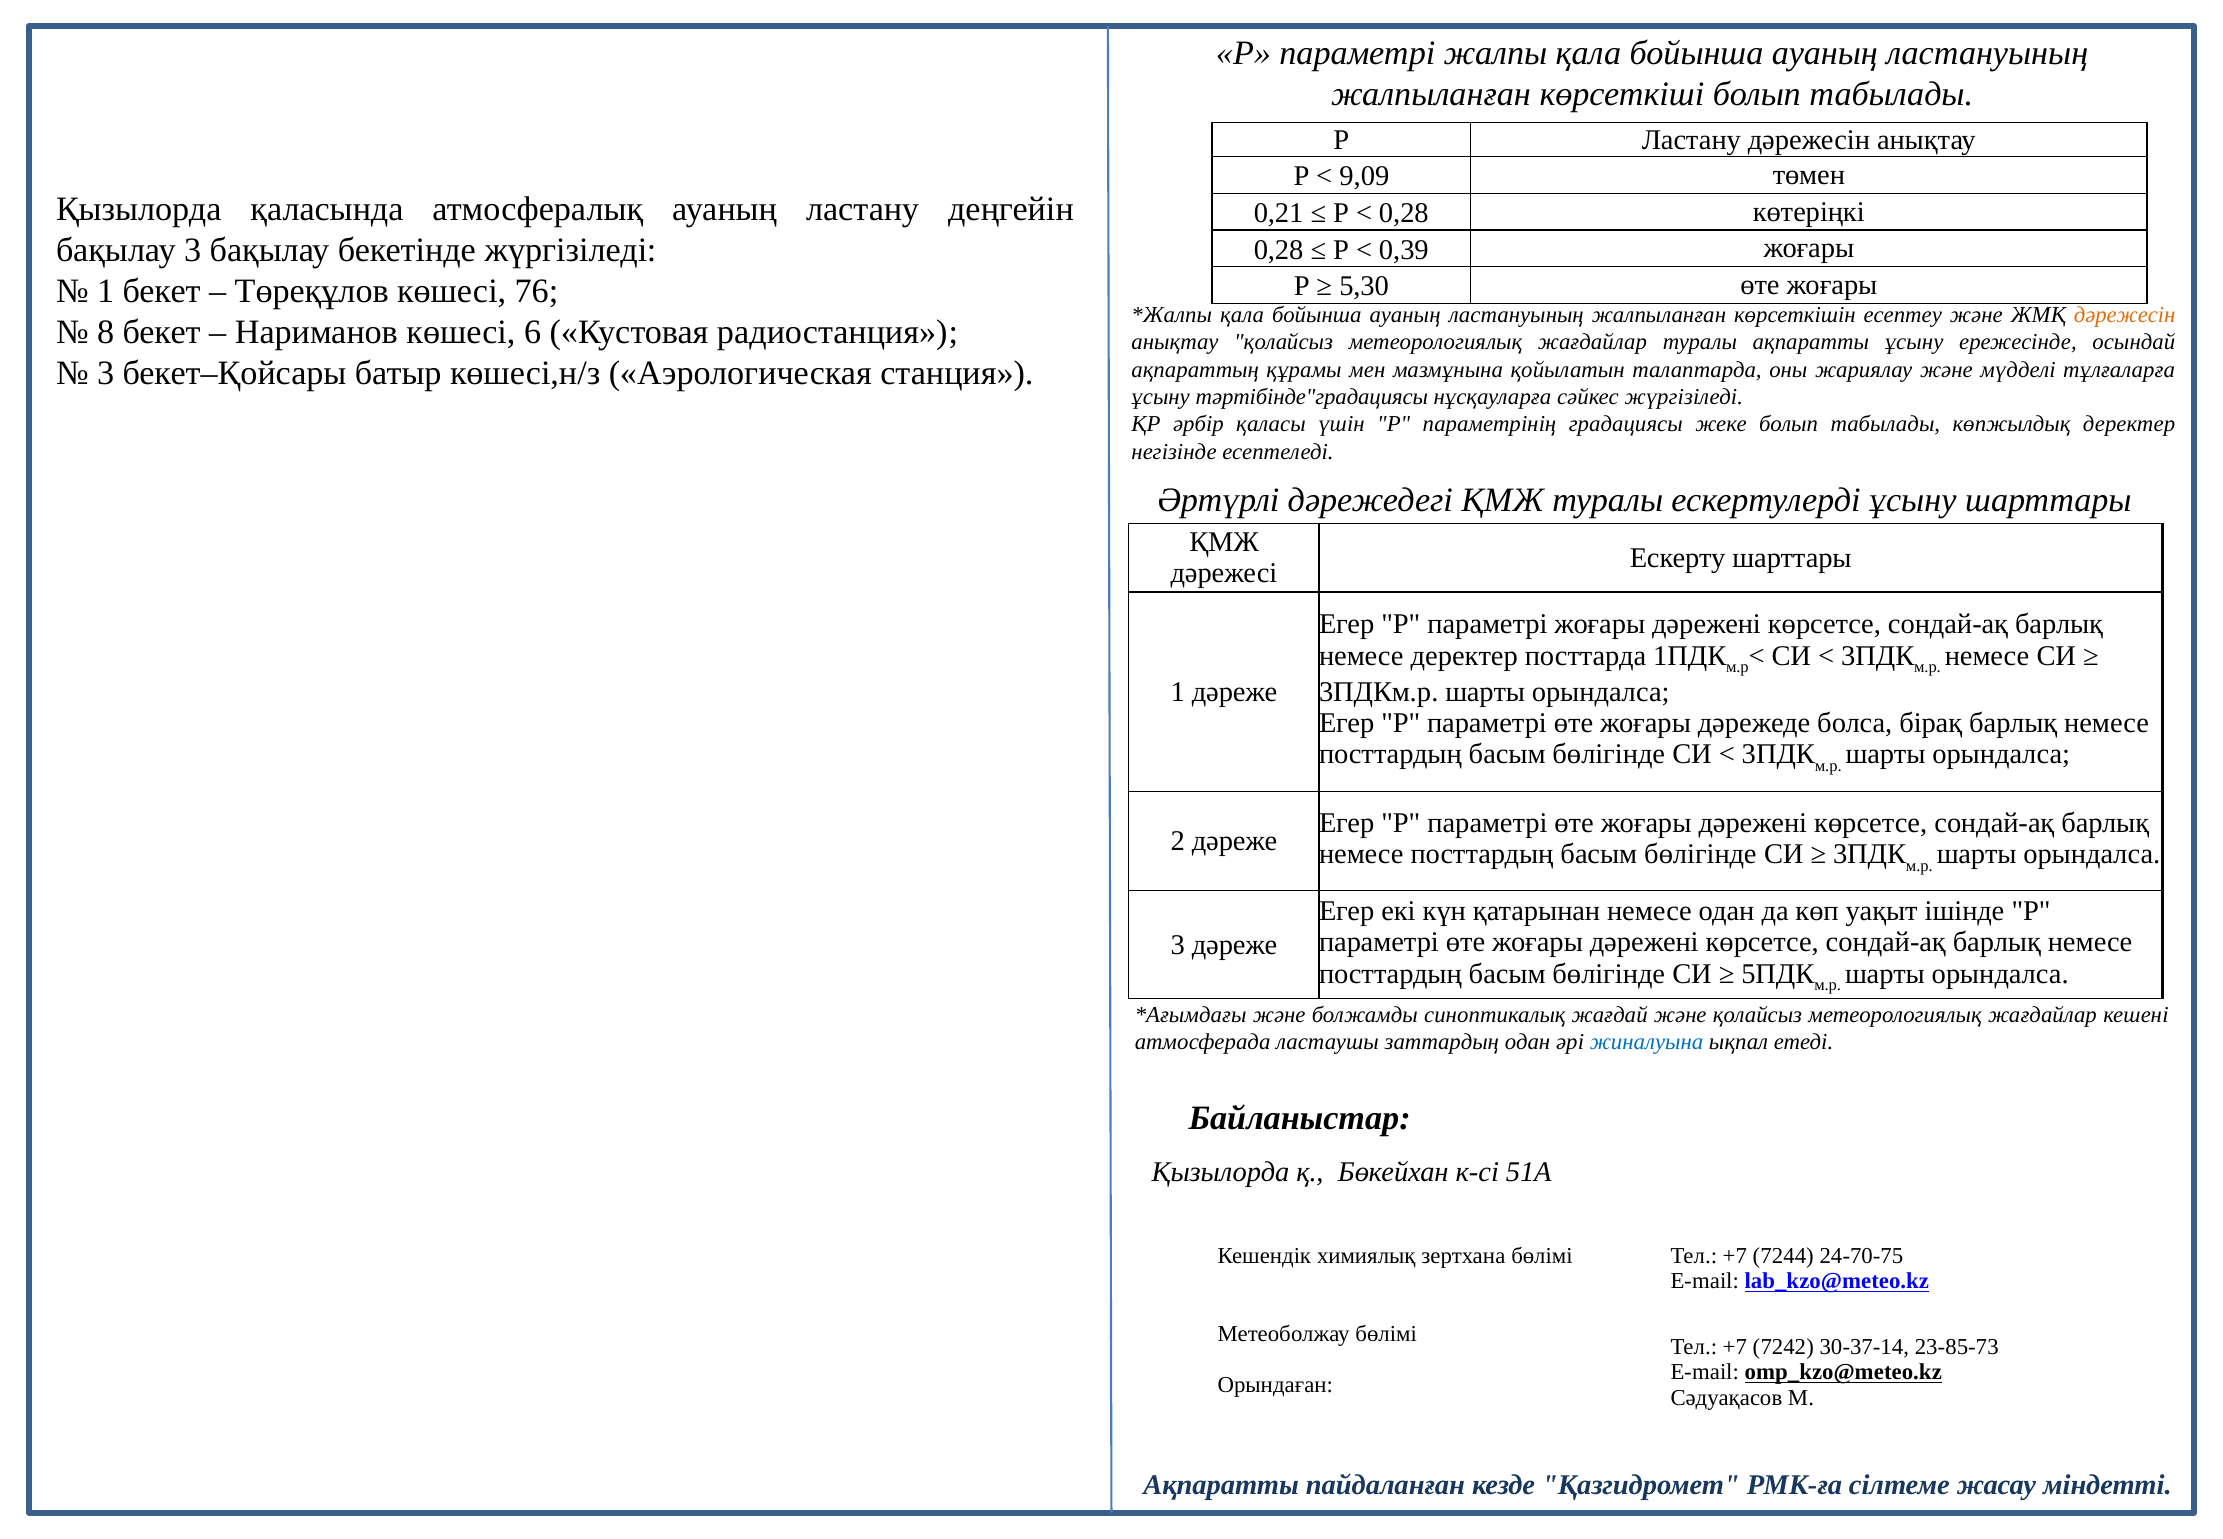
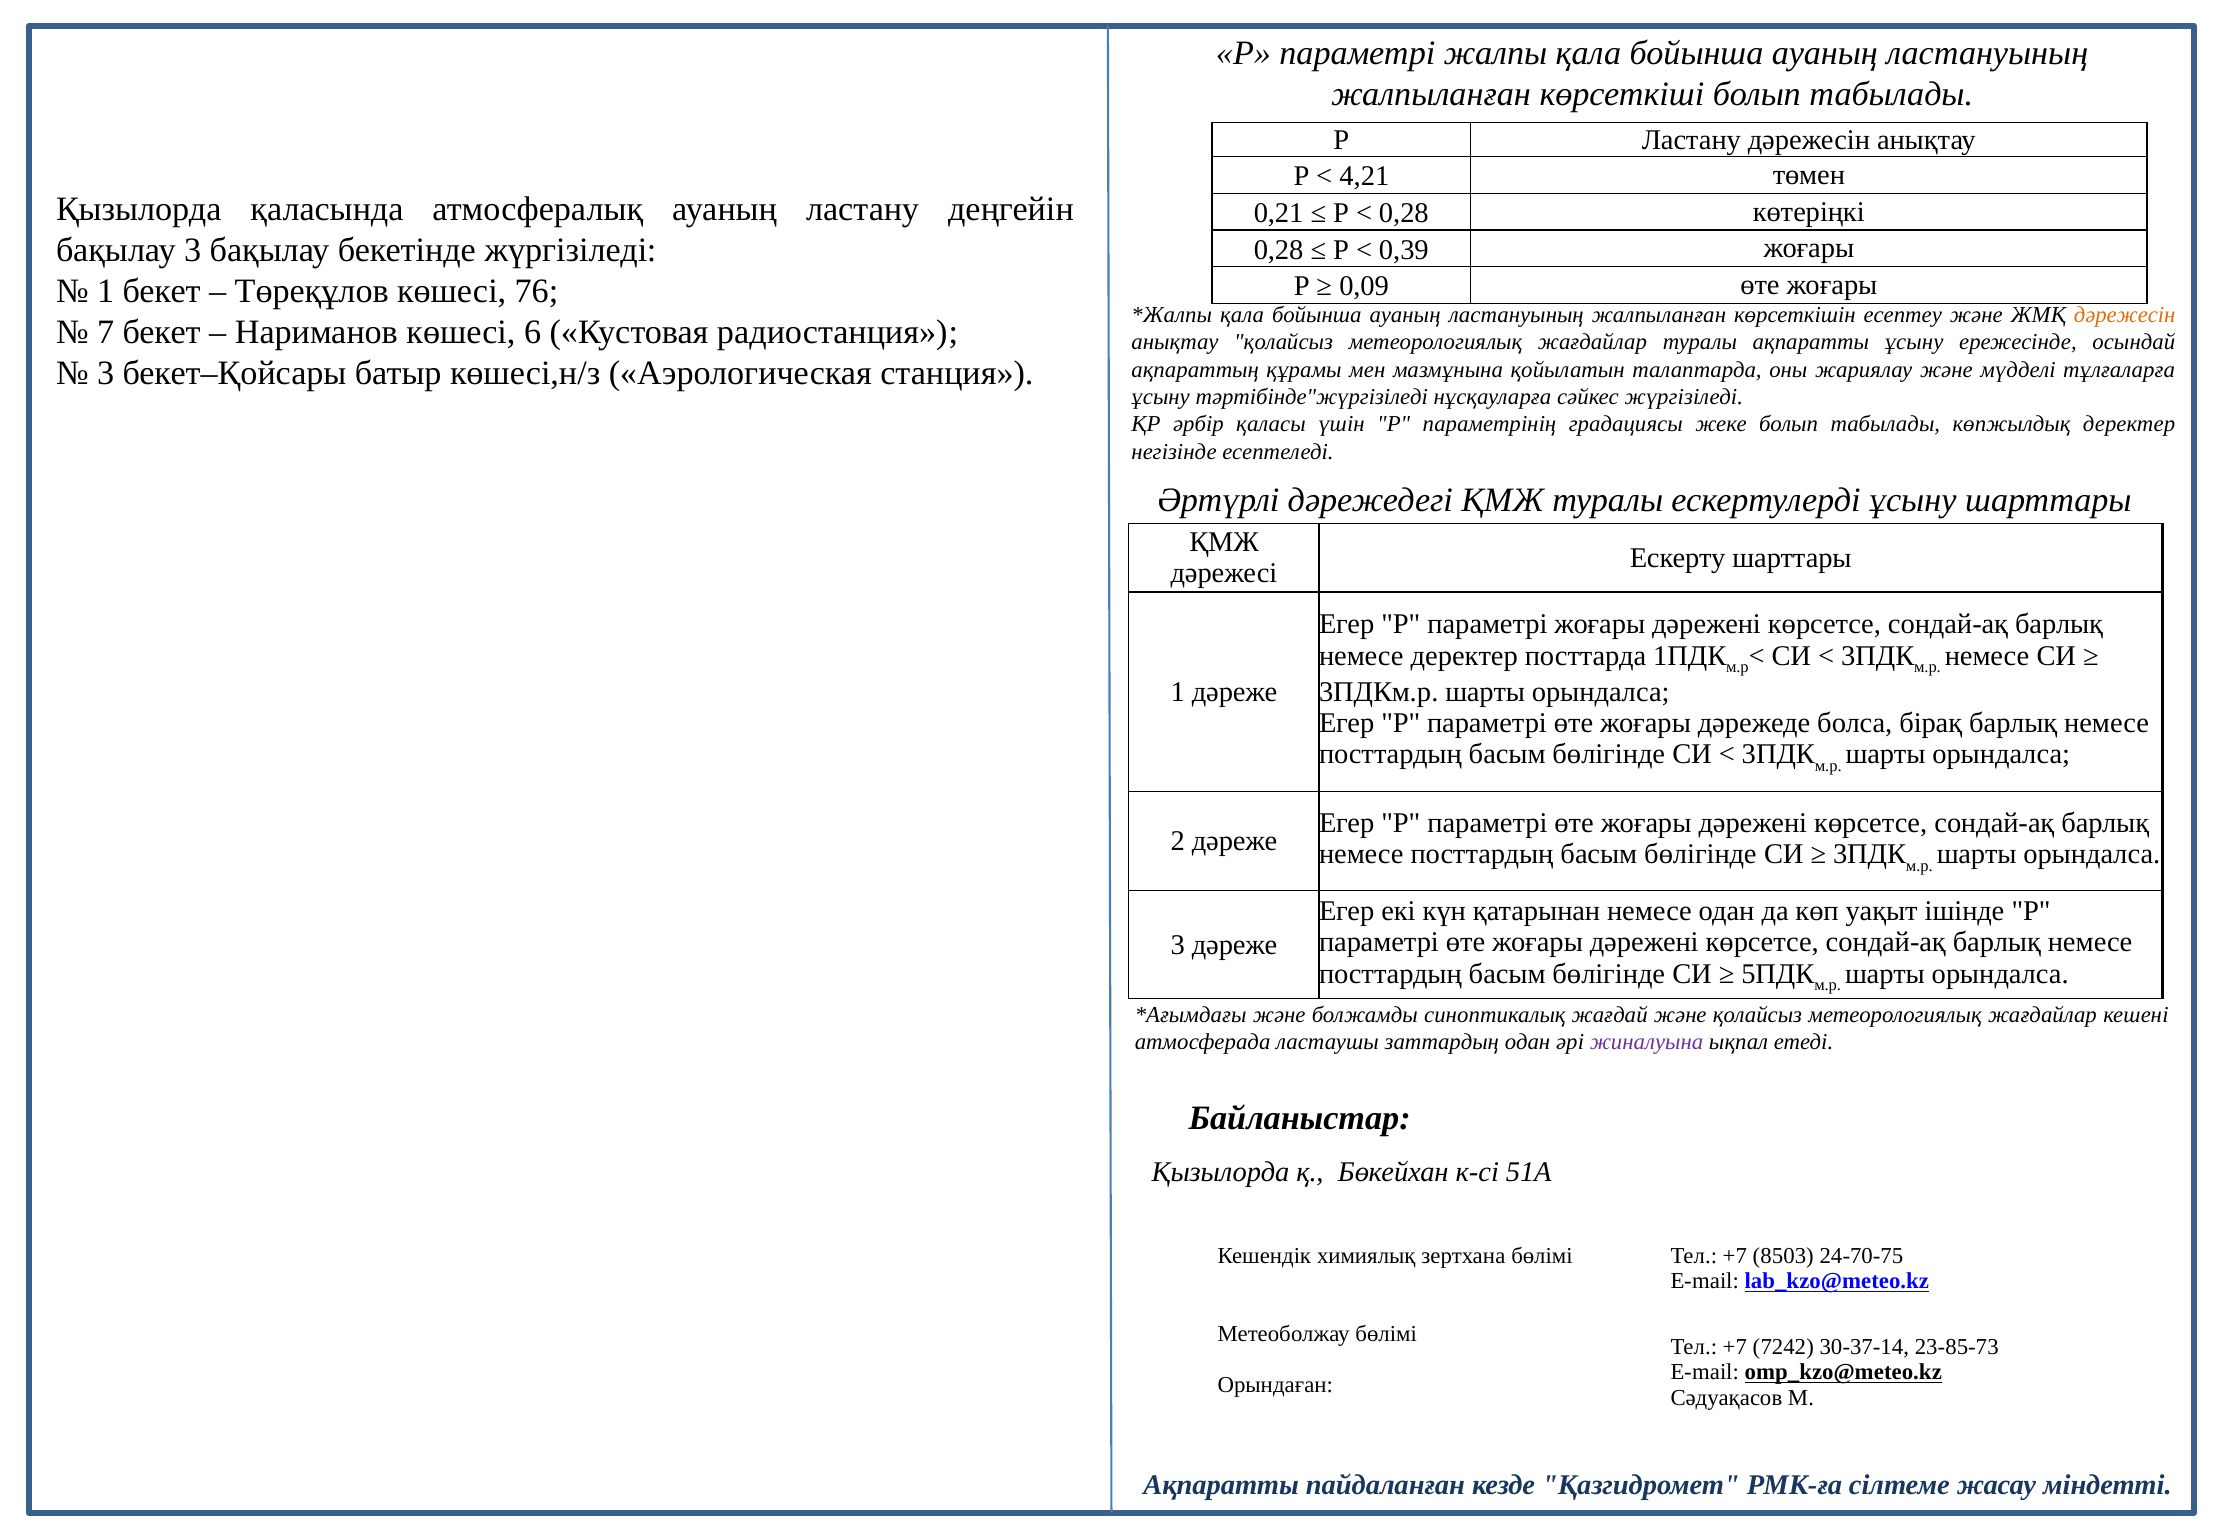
9,09: 9,09 -> 4,21 (1364, 176)
5,30: 5,30 -> 0,09 (1364, 286)
8: 8 -> 7 (106, 332)
тәртібінде"градациясы: тәртібінде"градациясы -> тәртібінде"жүргізіледі (1312, 397)
жиналуына colour: blue -> purple (1647, 1042)
7244: 7244 -> 8503 (1783, 1256)
